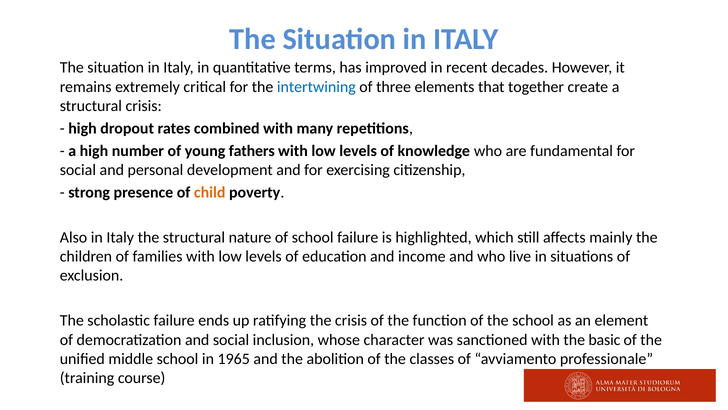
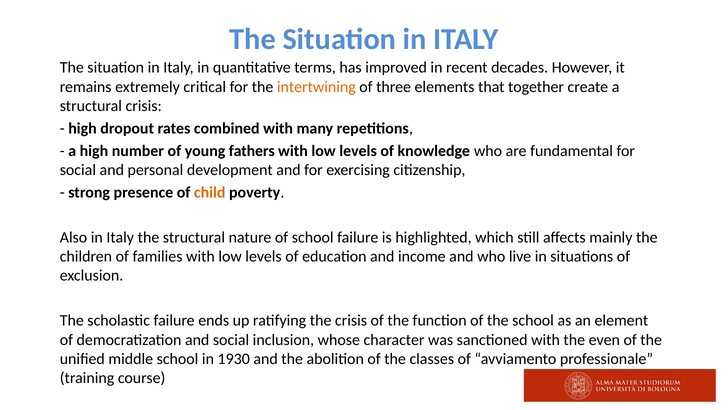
intertwining colour: blue -> orange (316, 87)
basic: basic -> even (604, 339)
1965: 1965 -> 1930 (234, 358)
